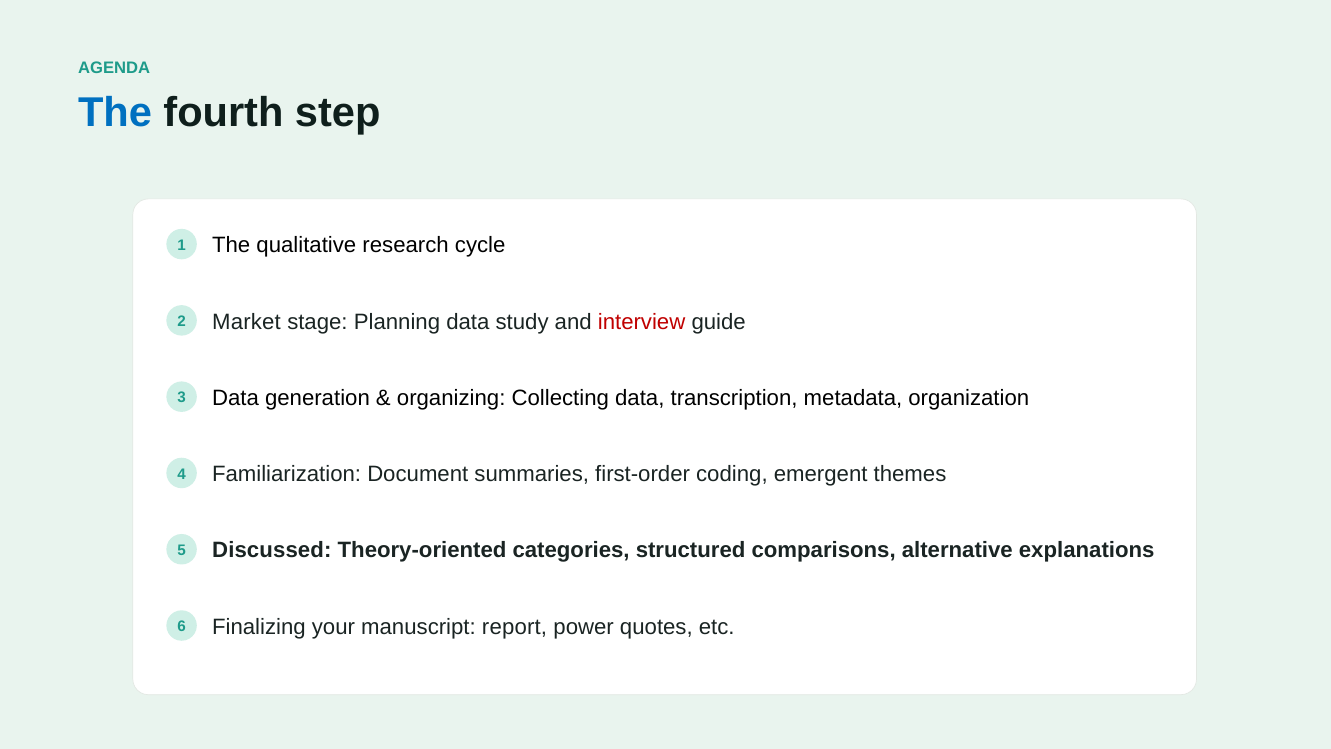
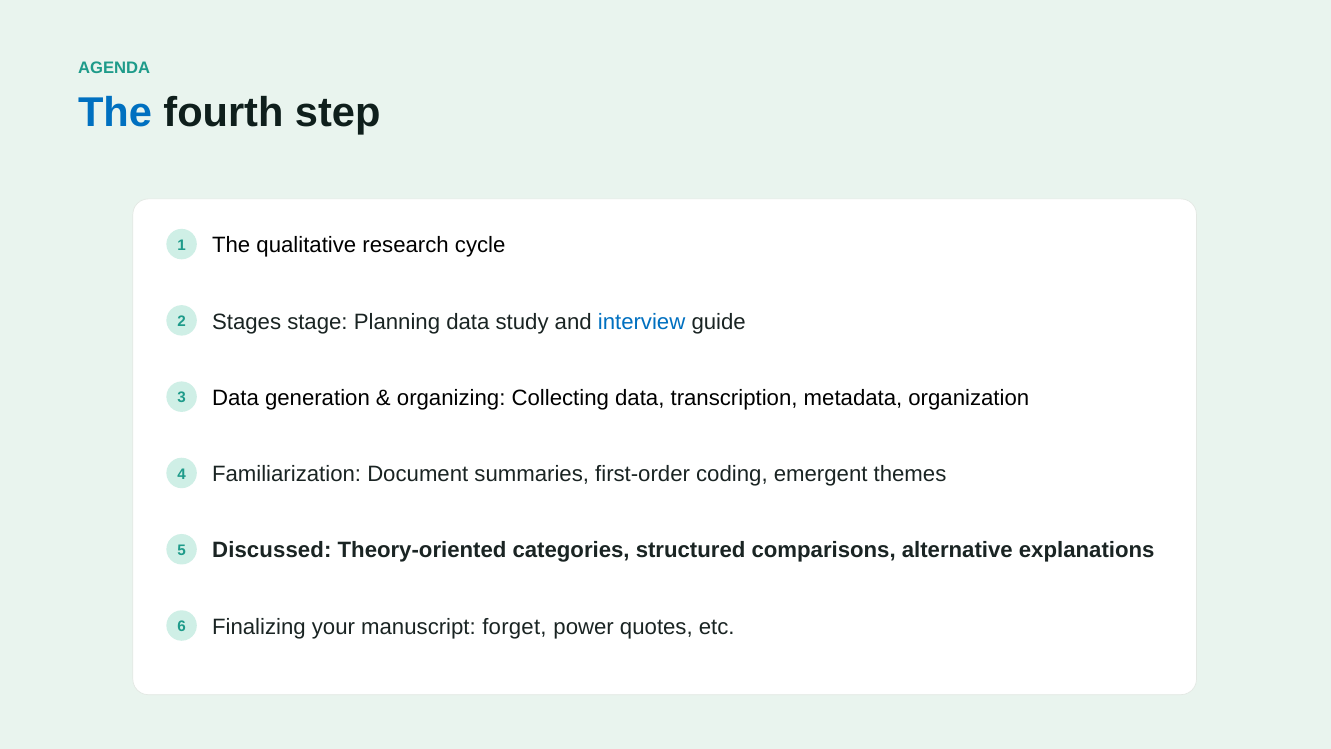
Market: Market -> Stages (247, 322)
interview colour: red -> blue (642, 322)
report: report -> forget (514, 627)
